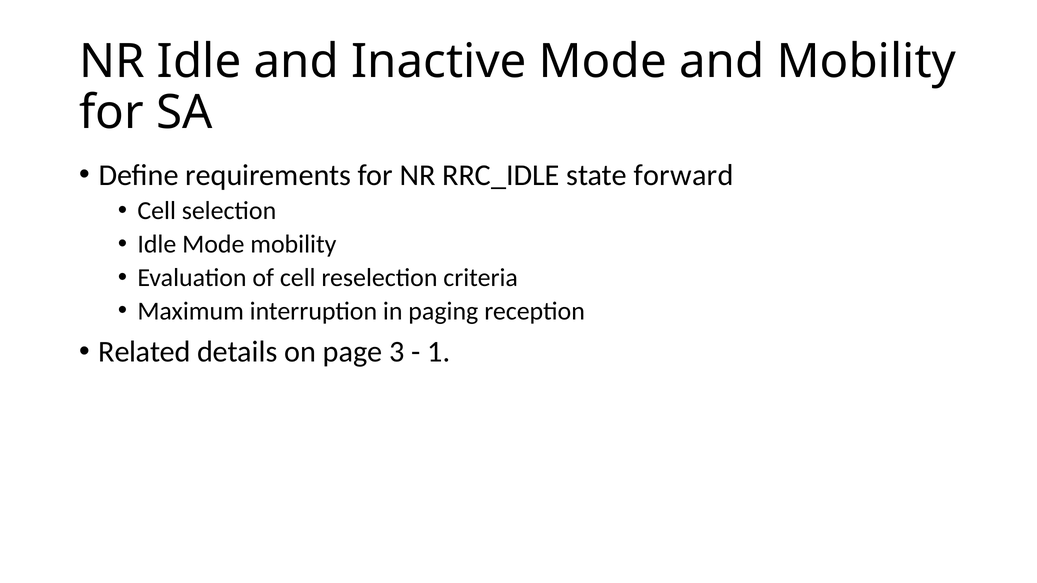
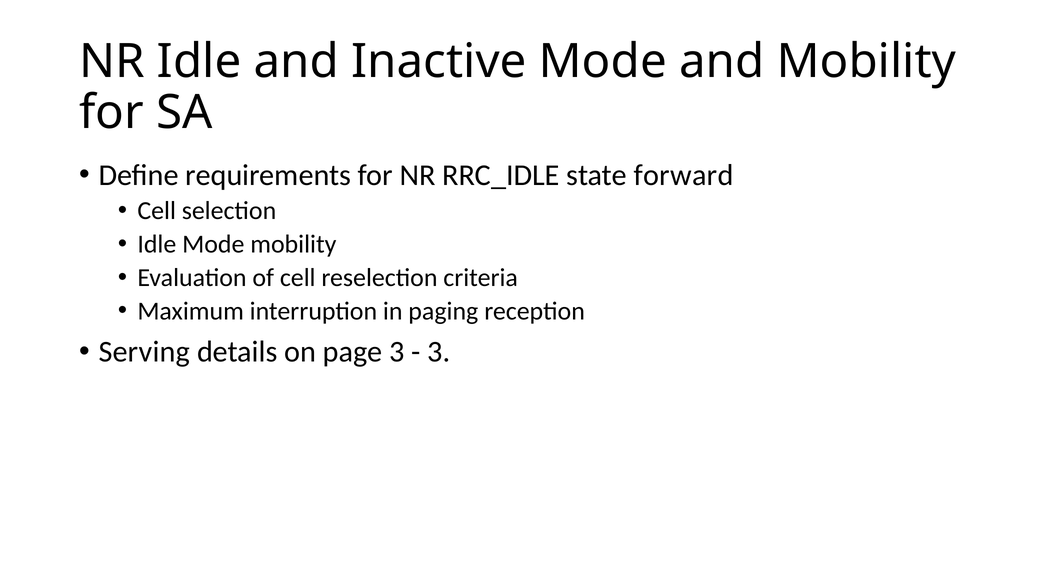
Related: Related -> Serving (144, 352)
1: 1 -> 3 (439, 352)
